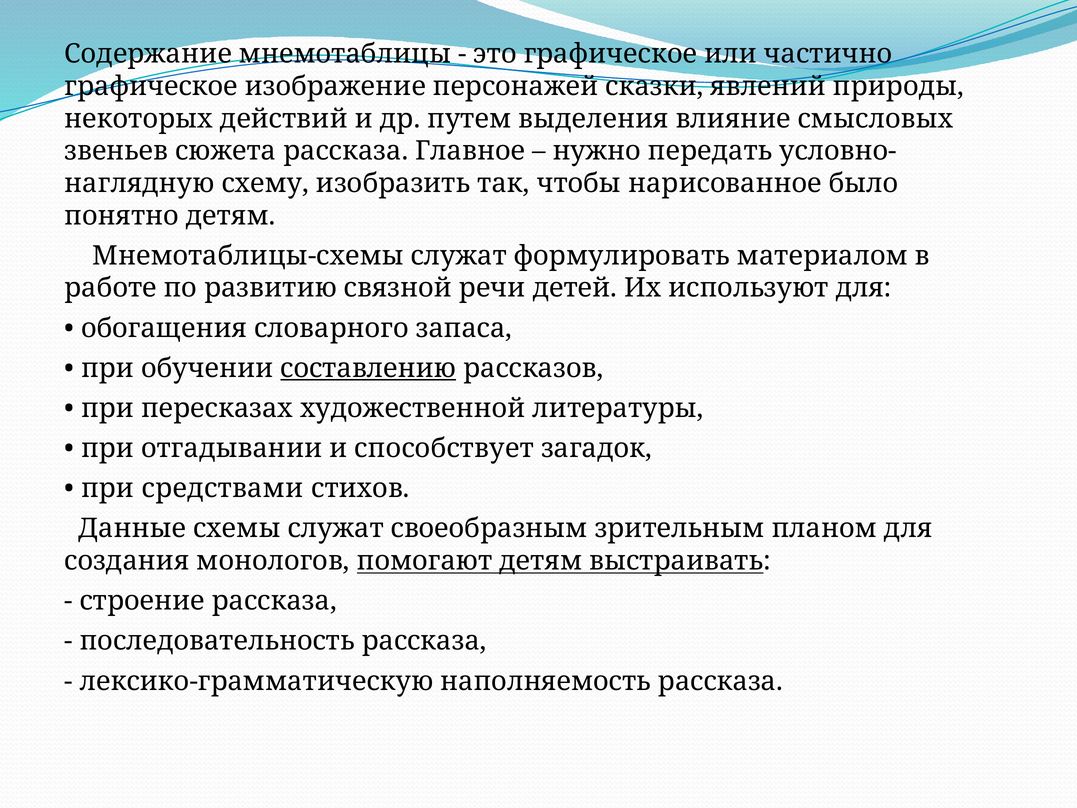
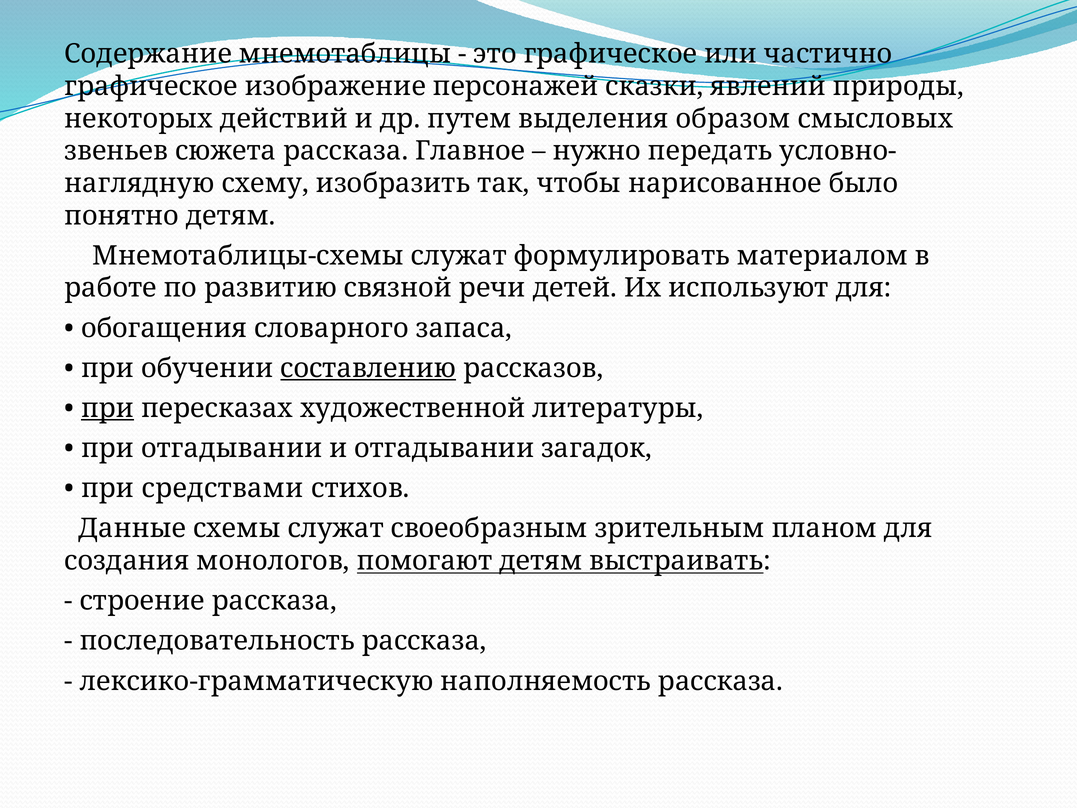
влияние: влияние -> образом (733, 119)
при underline: none -> present (108, 408)
и способствует: способствует -> отгадывании (444, 448)
